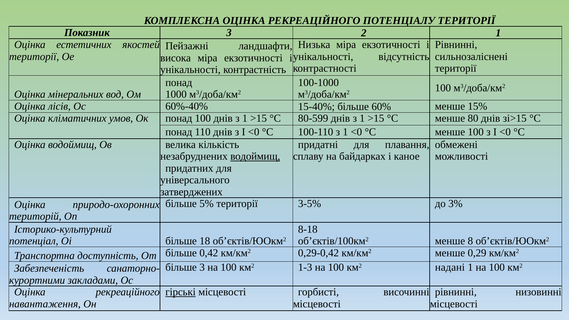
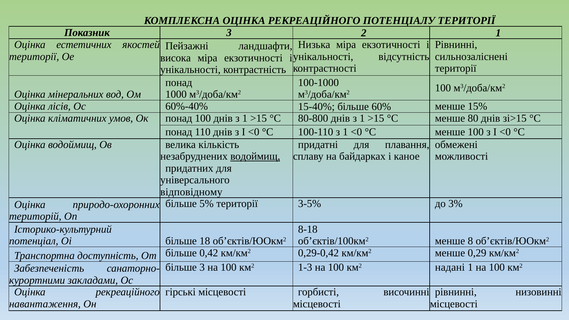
80-599: 80-599 -> 80-800 (313, 118)
затверджених: затверджених -> відповідному (191, 192)
гірські underline: present -> none (181, 292)
